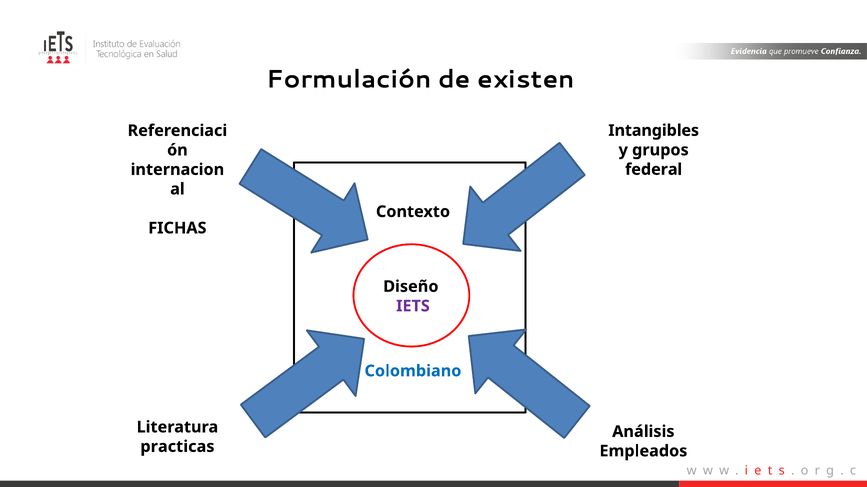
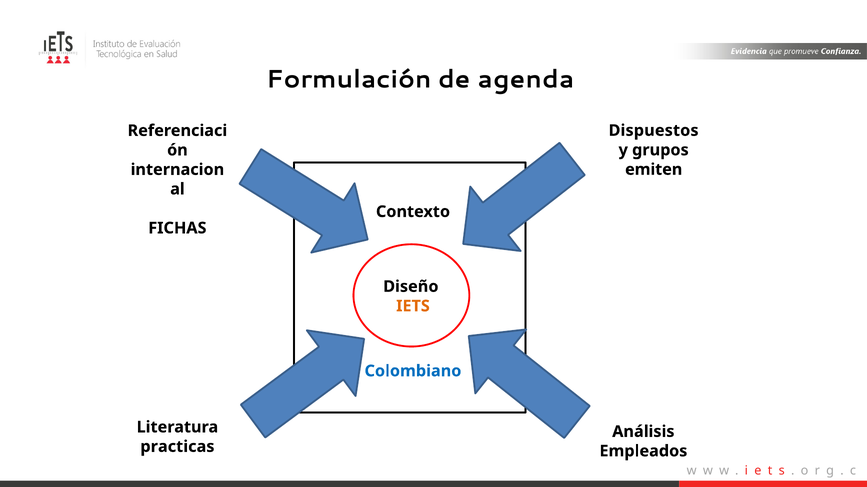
existen: existen -> agenda (526, 80)
Intangibles: Intangibles -> Dispuestos (654, 131)
federal: federal -> emiten (654, 170)
IETS colour: purple -> orange (413, 306)
